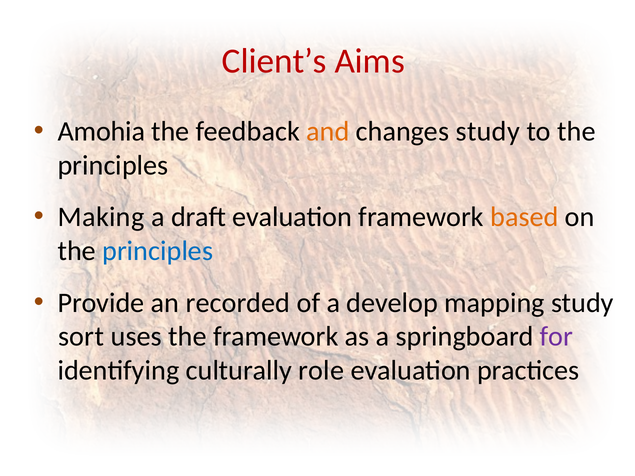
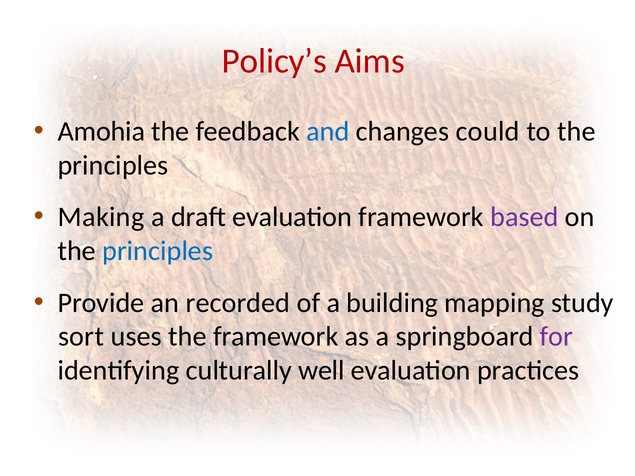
Client’s: Client’s -> Policy’s (274, 61)
and colour: orange -> blue (328, 131)
changes study: study -> could (488, 131)
based colour: orange -> purple (524, 217)
develop: develop -> building (392, 303)
role: role -> well (321, 371)
